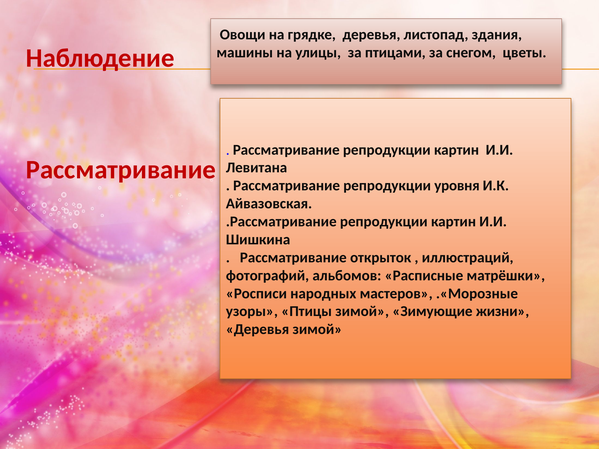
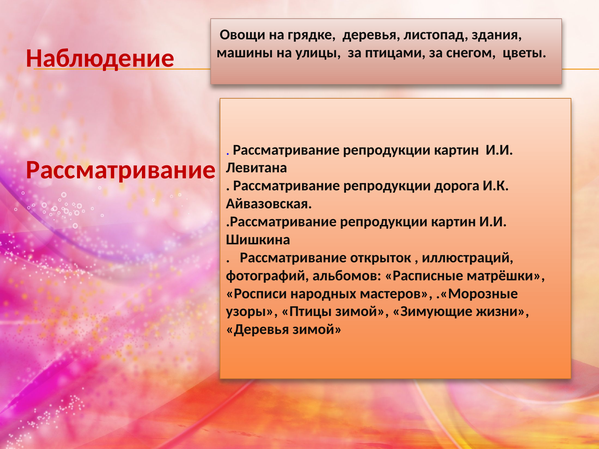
уровня: уровня -> дорога (457, 186)
